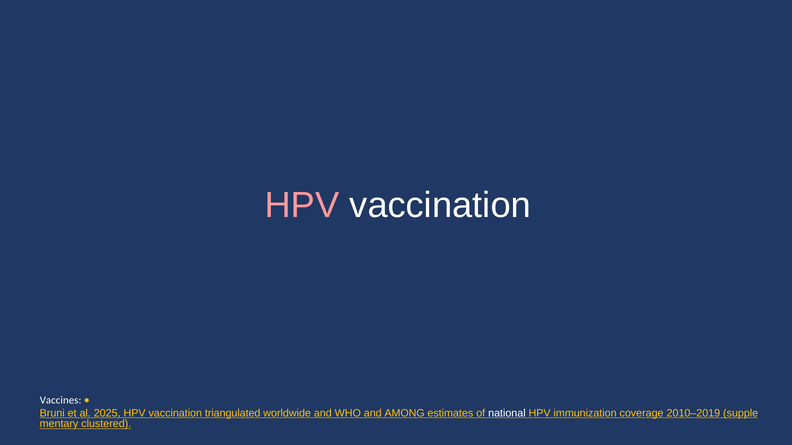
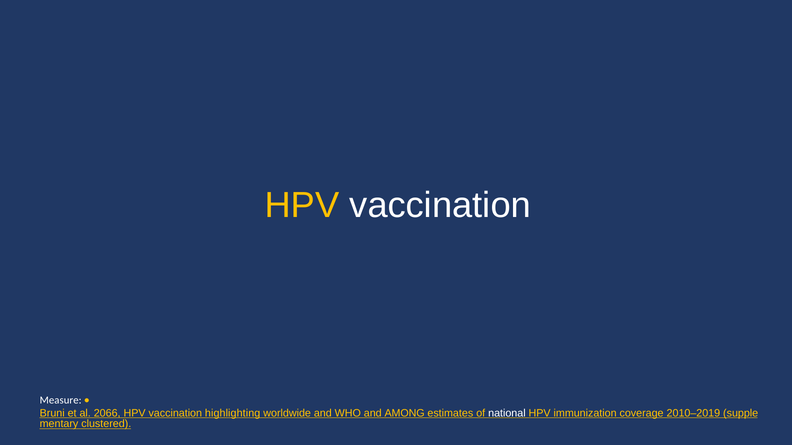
HPV colour: pink -> yellow (302, 205)
Vaccines: Vaccines -> Measure (61, 401)
2025: 2025 -> 2066 (107, 414)
triangulated: triangulated -> highlighting (233, 414)
